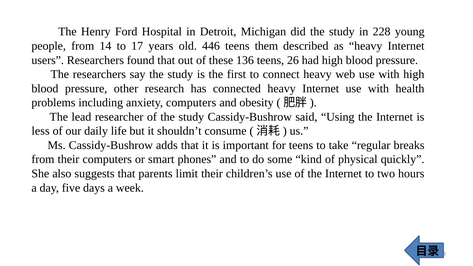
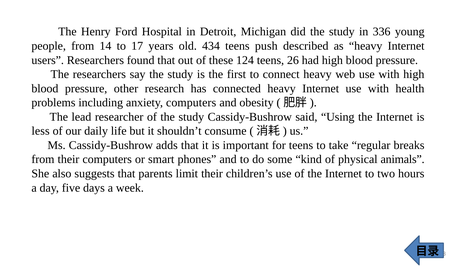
228: 228 -> 336 (382, 32)
446: 446 -> 434 (211, 46)
them: them -> push (266, 46)
136: 136 -> 124 (245, 60)
quickly: quickly -> animals (403, 159)
